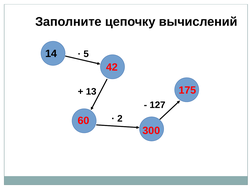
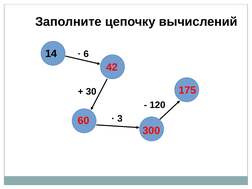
5: 5 -> 6 (86, 54)
13: 13 -> 30 (91, 92)
127: 127 -> 120 (158, 105)
2: 2 -> 3 (120, 119)
